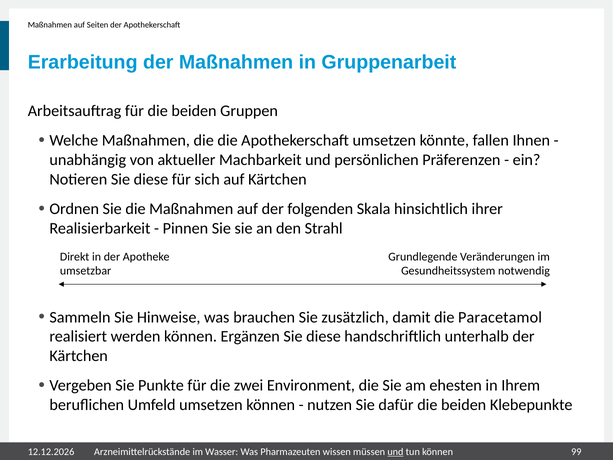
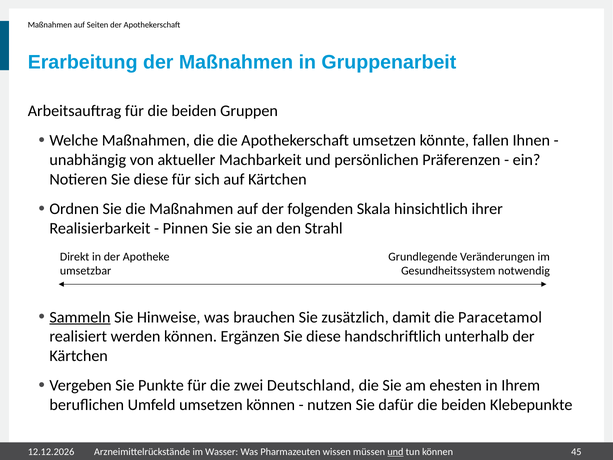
Sammeln underline: none -> present (80, 317)
Environment: Environment -> Deutschland (311, 385)
99: 99 -> 45 (576, 452)
